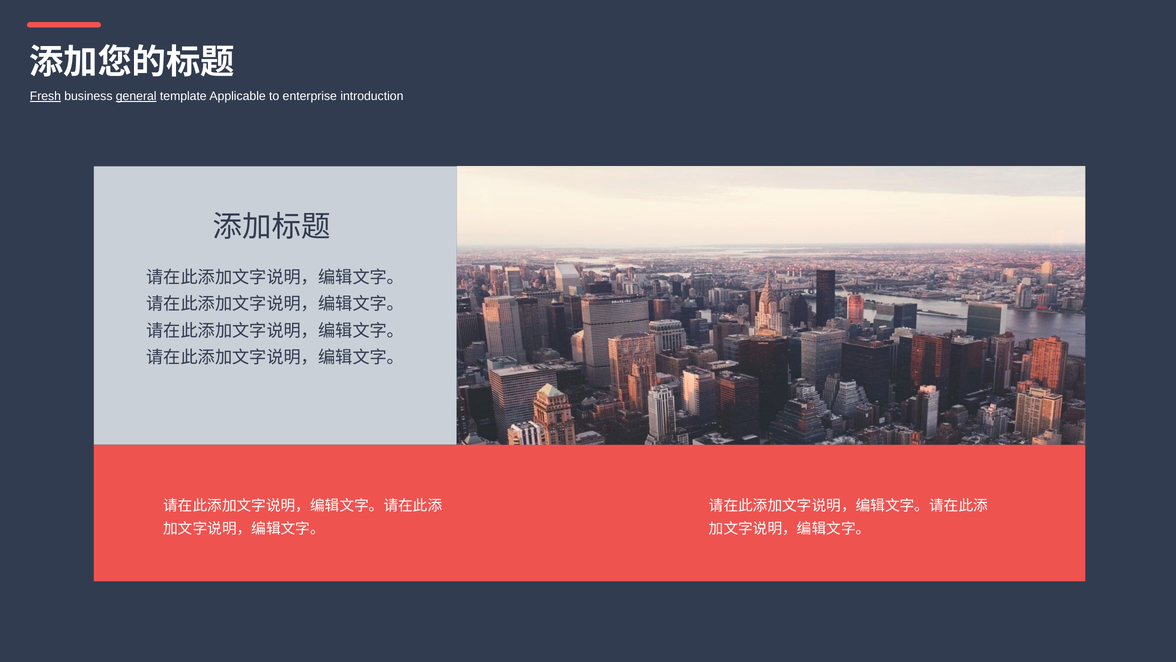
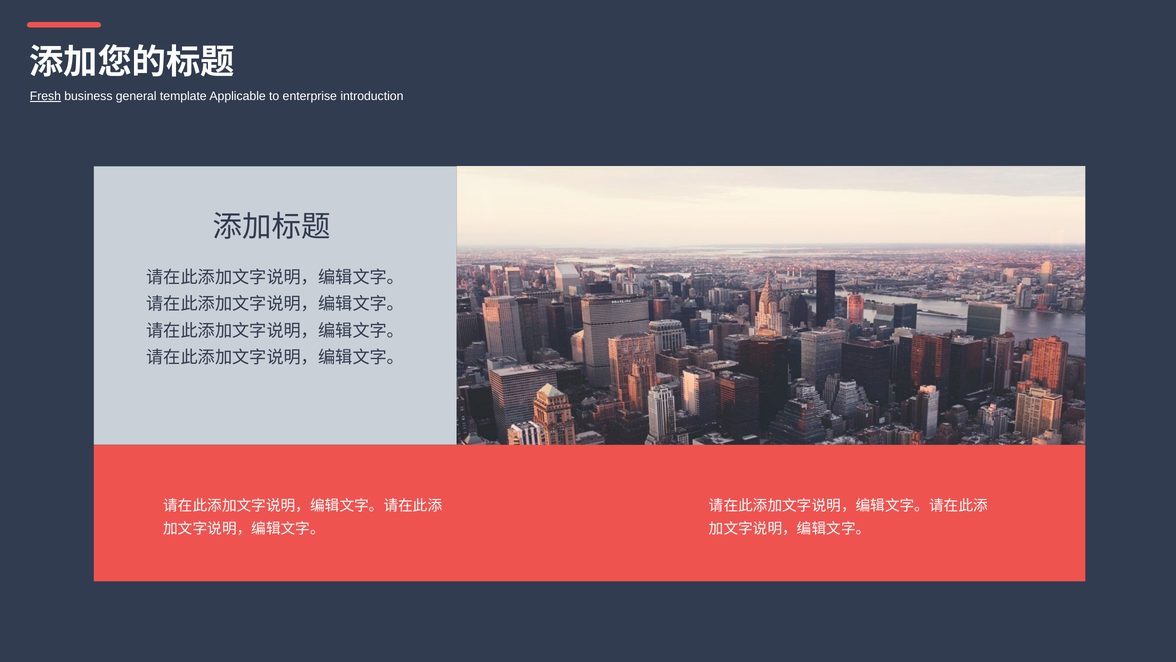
general underline: present -> none (136, 96)
